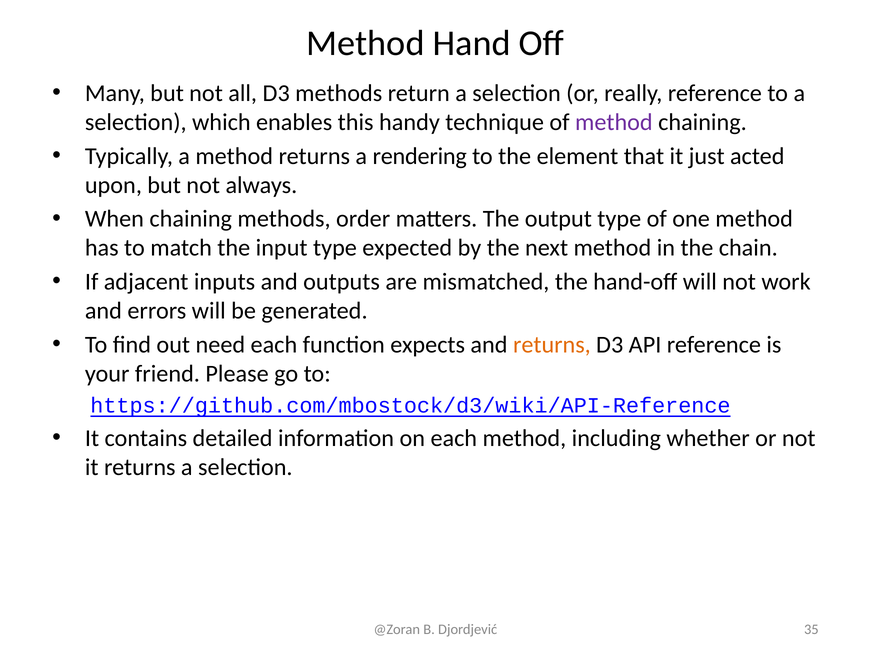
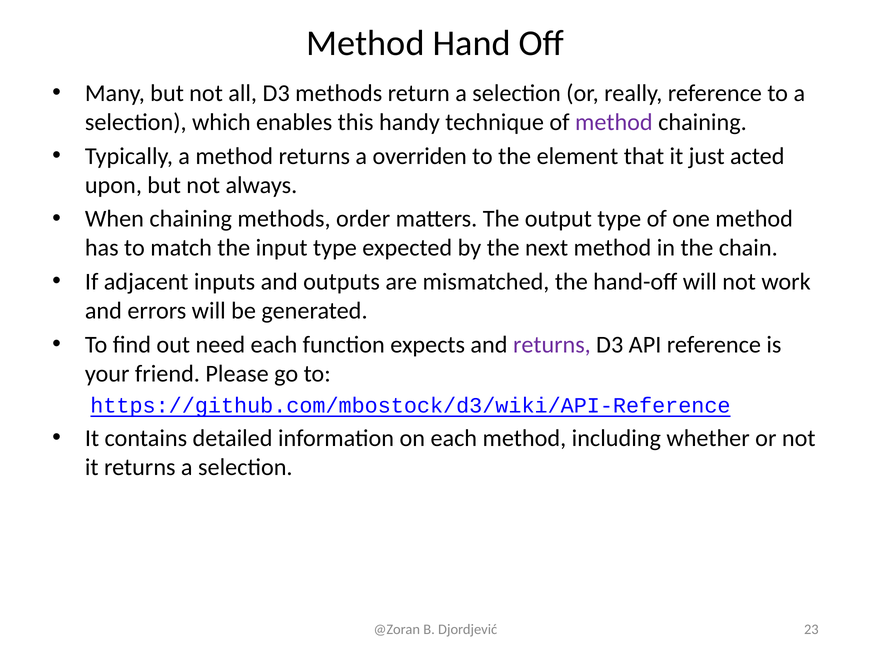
rendering: rendering -> overriden (420, 156)
returns colour: orange -> purple (552, 345)
35: 35 -> 23 (811, 629)
